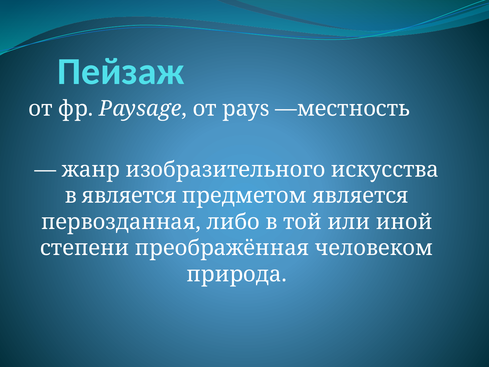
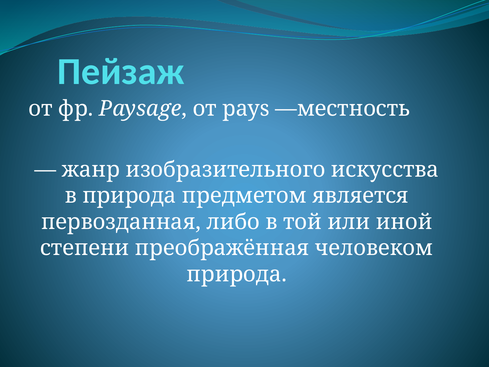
в является: является -> природа (129, 196)
